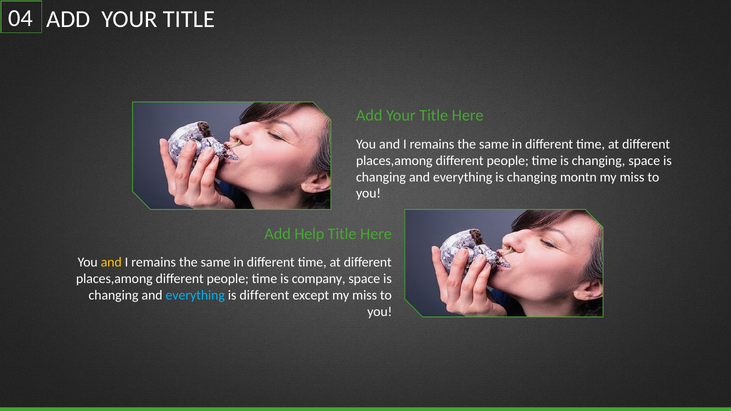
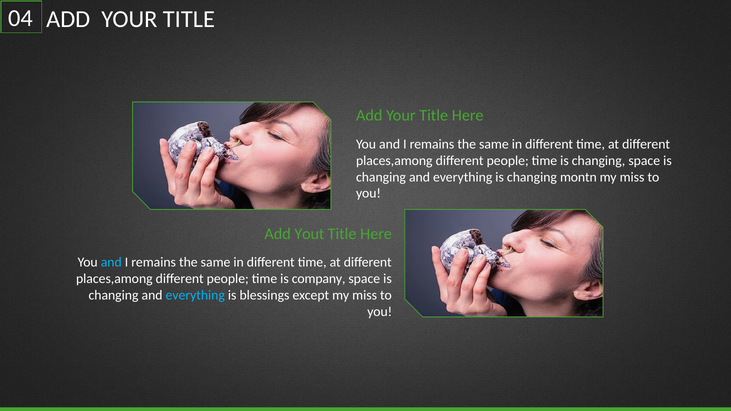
Help: Help -> Yout (309, 234)
and colour: yellow -> light blue (111, 263)
is different: different -> blessings (264, 295)
